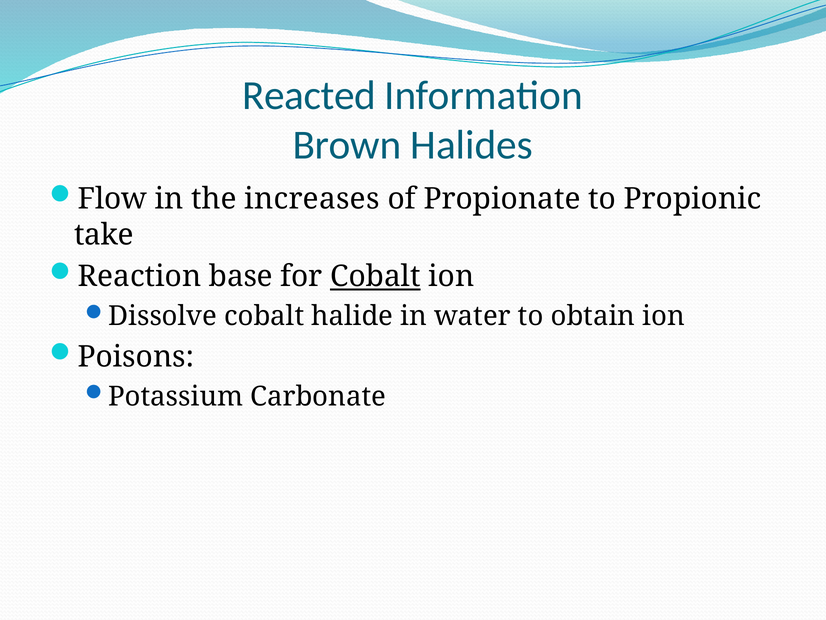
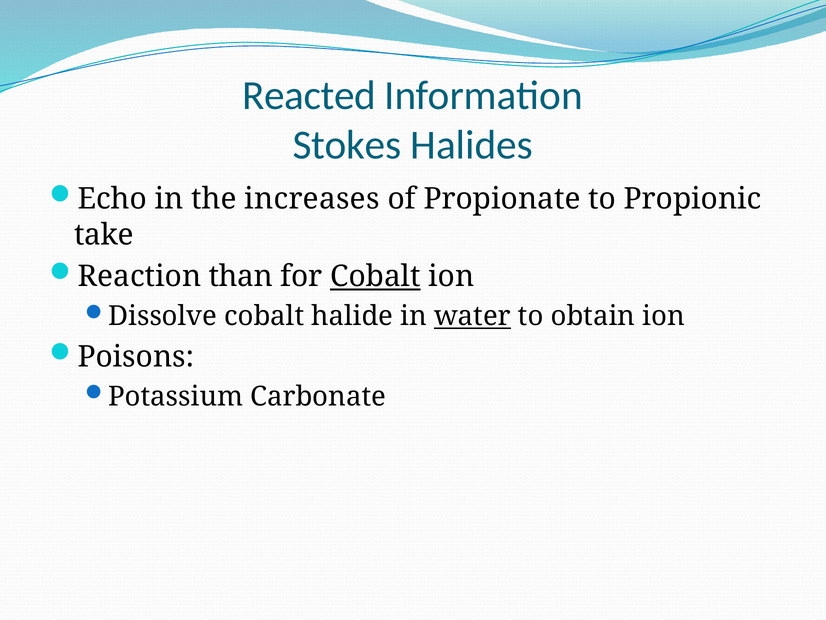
Brown: Brown -> Stokes (347, 145)
Flow: Flow -> Echo (112, 199)
base: base -> than (241, 276)
water underline: none -> present (473, 316)
